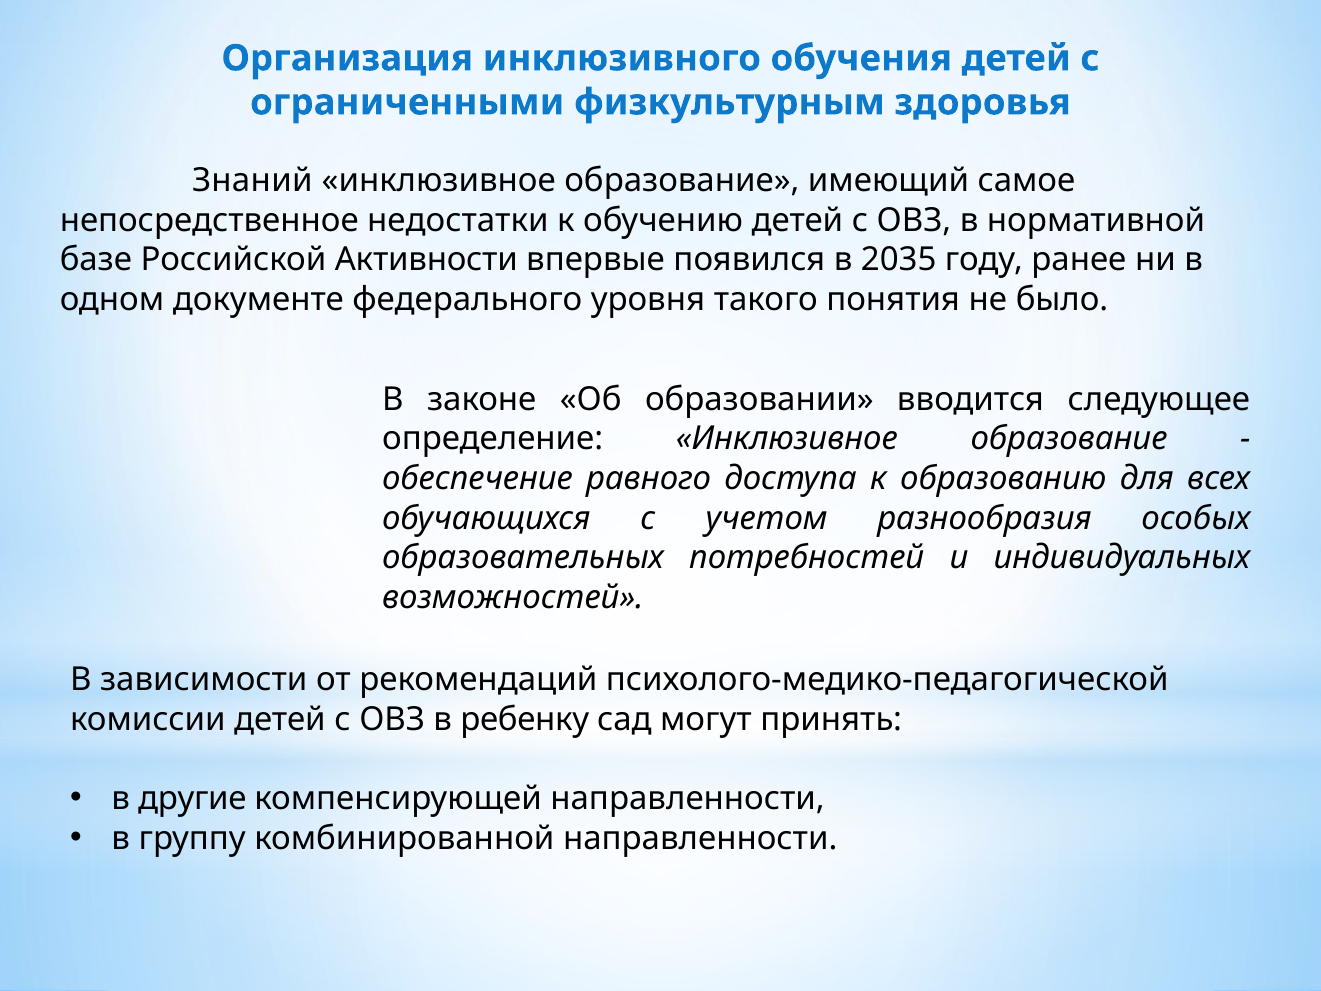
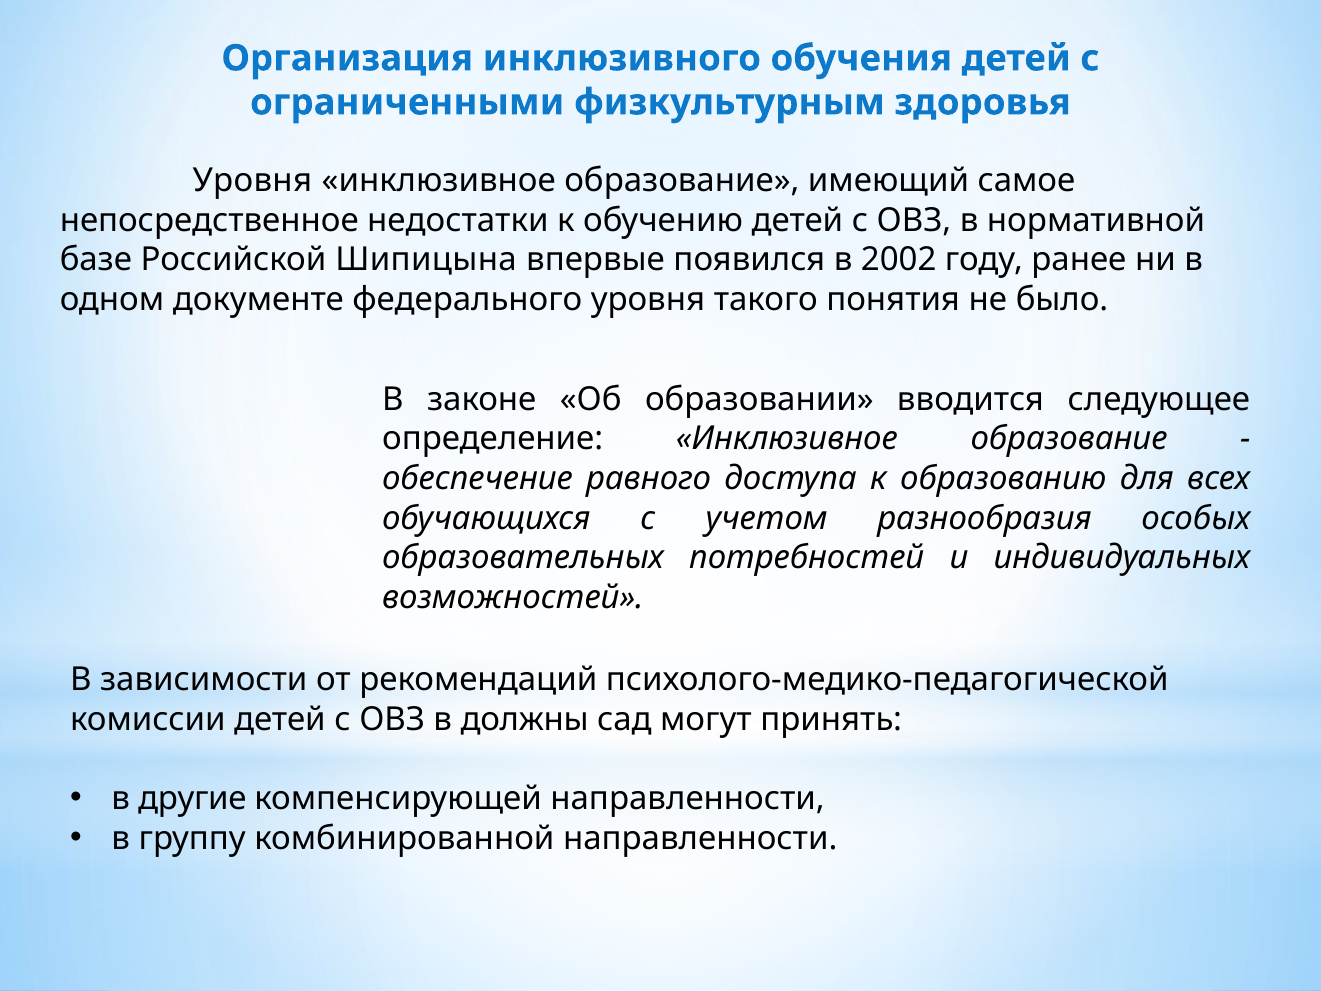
Знаний: Знаний -> Уровня (252, 181)
Активности: Активности -> Шипицына (426, 260)
2035: 2035 -> 2002 (899, 260)
ребенку: ребенку -> должны (525, 719)
